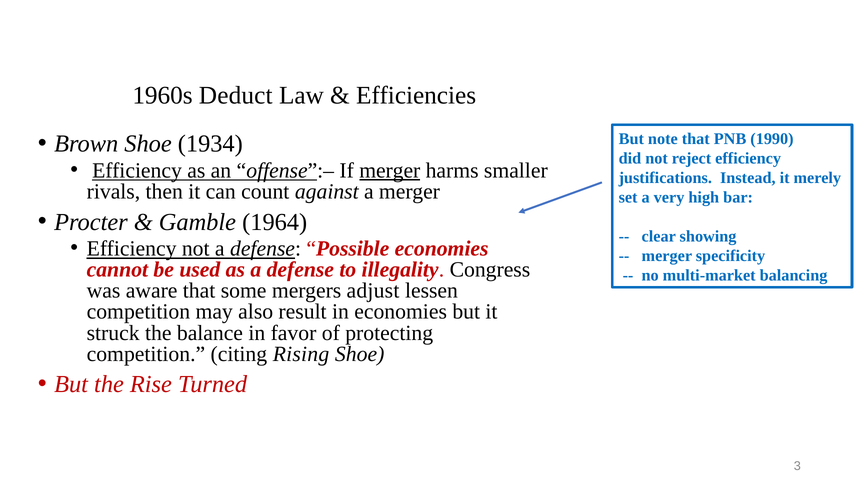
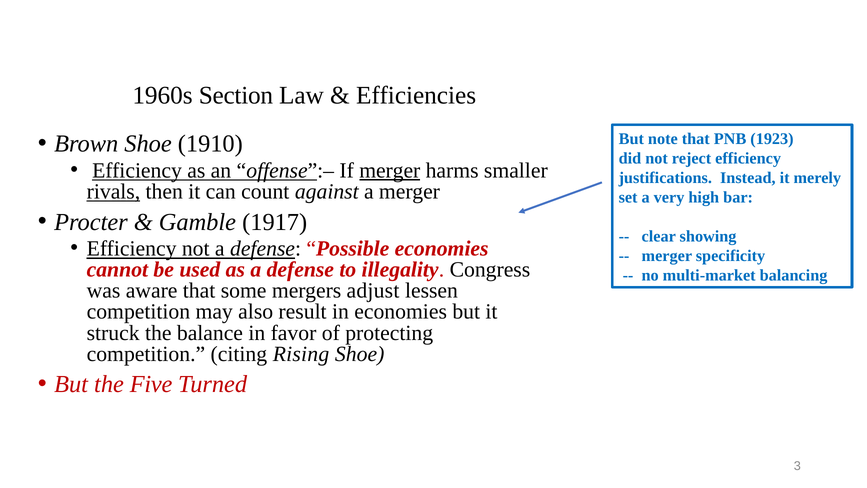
Deduct: Deduct -> Section (236, 95)
1934: 1934 -> 1910 (210, 144)
1990: 1990 -> 1923 (772, 139)
rivals underline: none -> present (113, 191)
1964: 1964 -> 1917 (275, 222)
Rise: Rise -> Five (151, 384)
